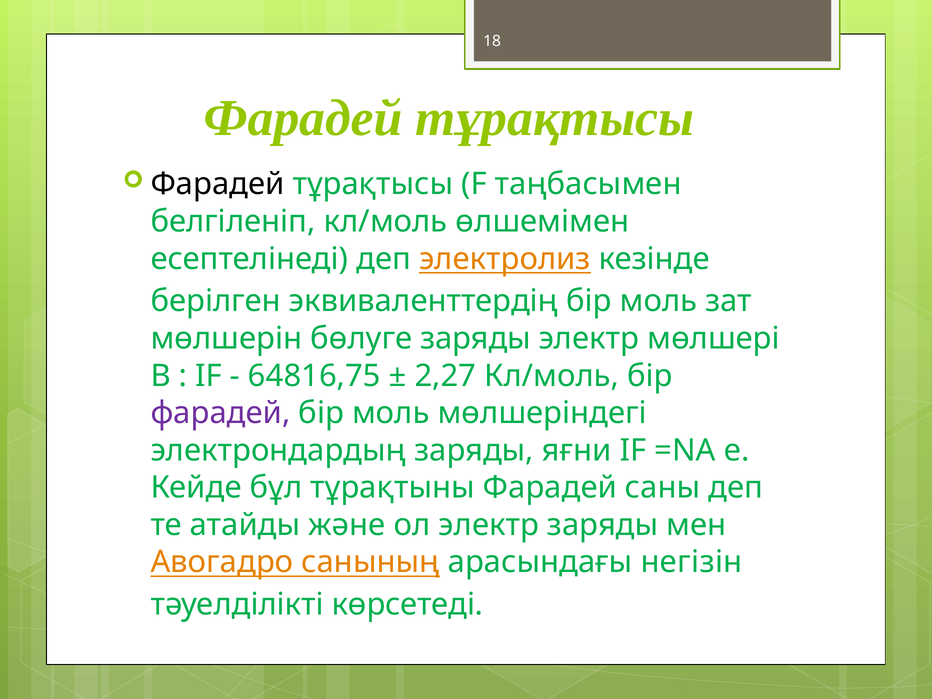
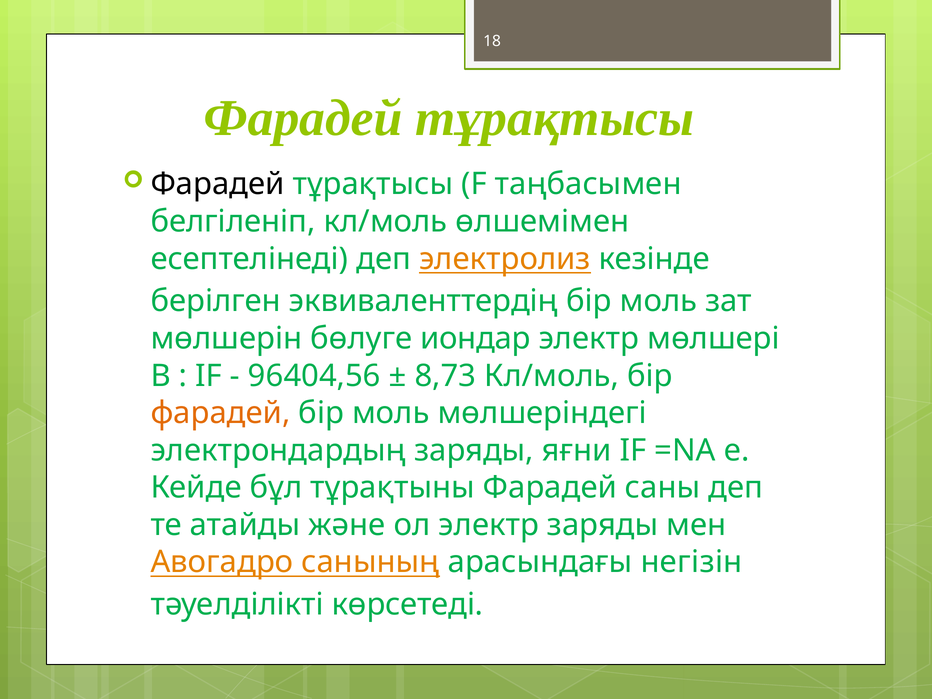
бөлуге заряды: заряды -> иондар (476, 338)
64816,75: 64816,75 -> 96404,56 (314, 376)
2,27: 2,27 -> 8,73 (445, 376)
фарадей colour: purple -> orange (221, 413)
